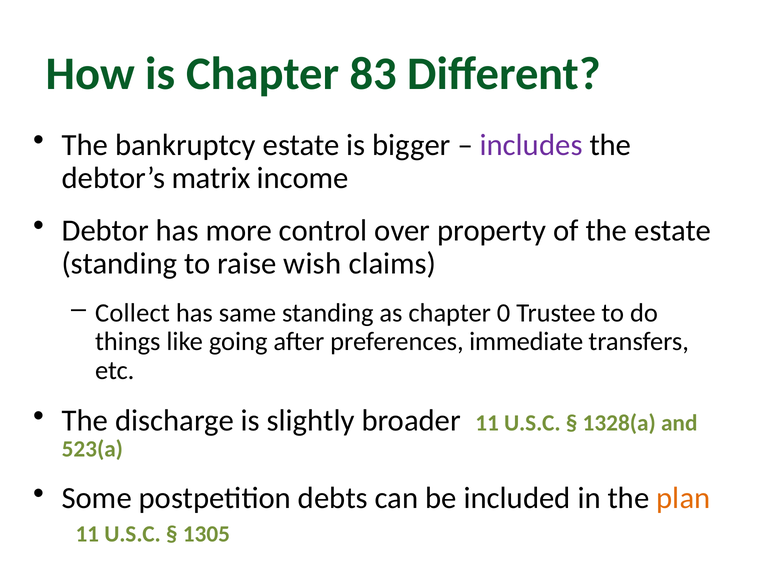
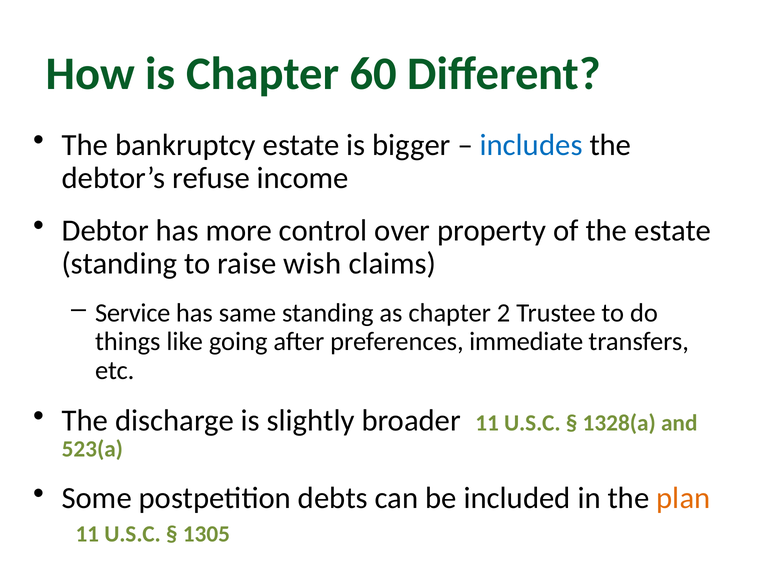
83: 83 -> 60 (373, 74)
includes colour: purple -> blue (531, 145)
matrix: matrix -> refuse (211, 178)
Collect: Collect -> Service (133, 313)
0: 0 -> 2 (504, 313)
